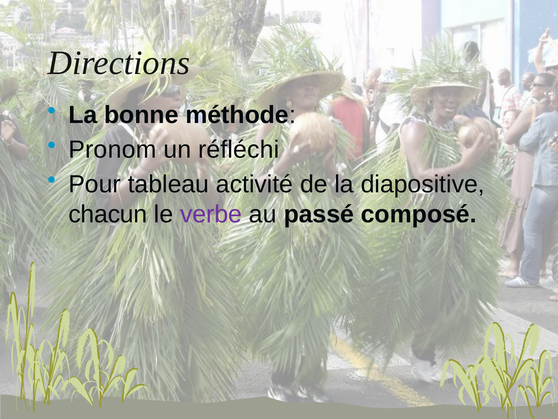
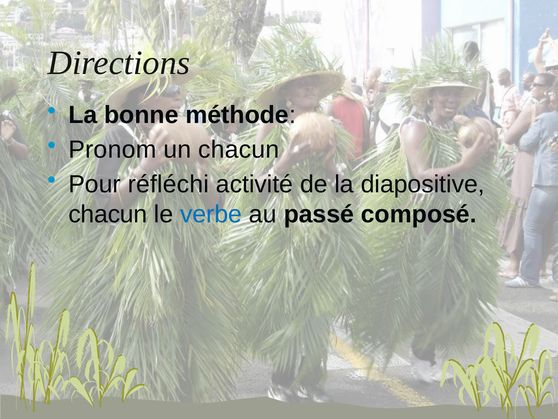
un réfléchi: réfléchi -> chacun (239, 149)
tableau: tableau -> réfléchi (168, 184)
verbe colour: purple -> blue (211, 214)
